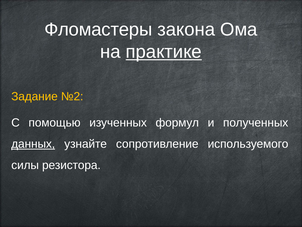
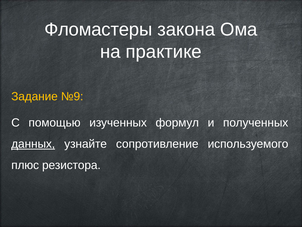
практике underline: present -> none (164, 52)
№2: №2 -> №9 (72, 96)
силы: силы -> плюс (25, 165)
